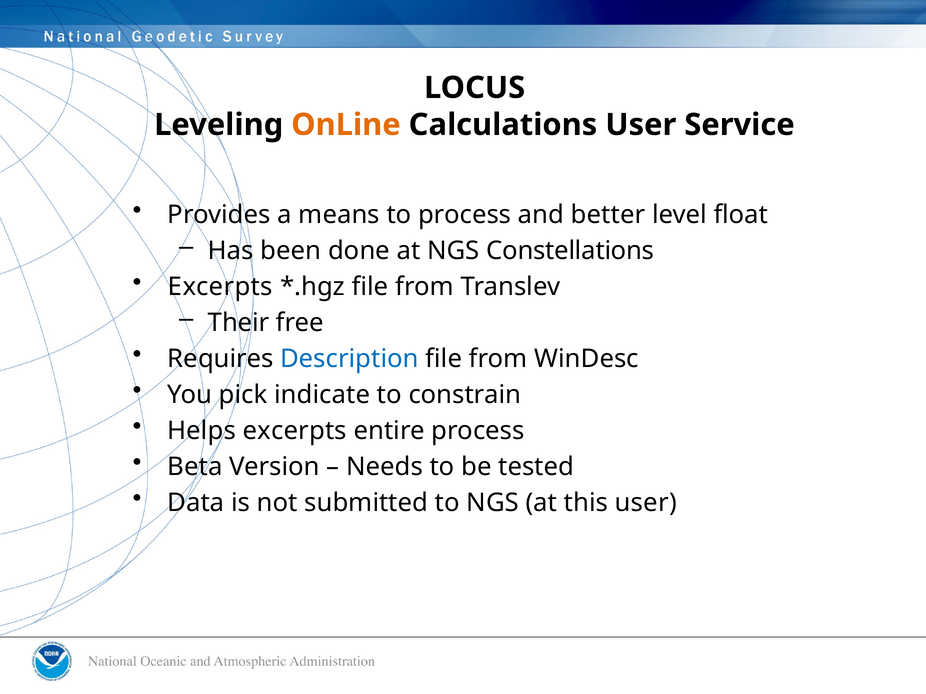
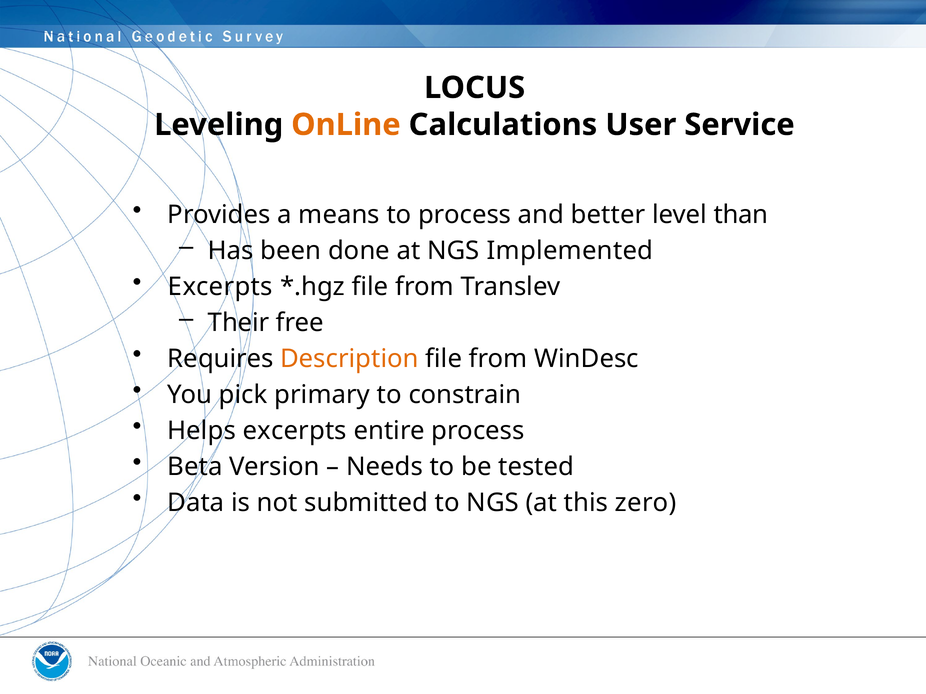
float: float -> than (741, 215)
Constellations: Constellations -> Implemented (570, 251)
Description colour: blue -> orange (349, 359)
indicate: indicate -> primary (322, 395)
this user: user -> zero (646, 503)
